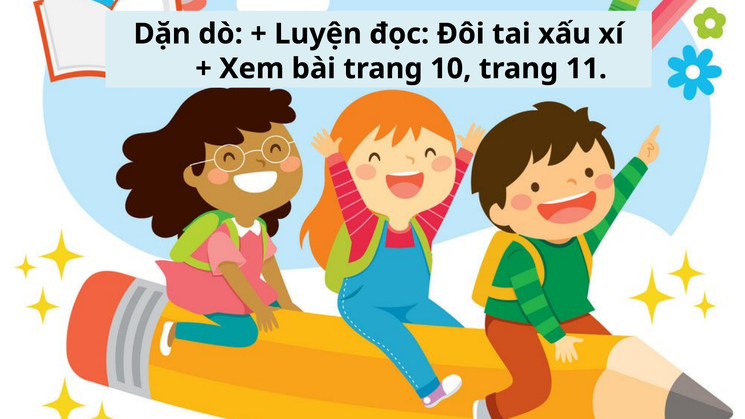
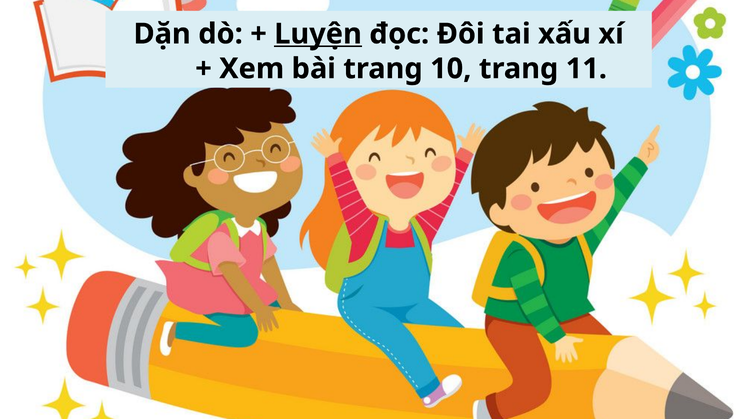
Luyện underline: none -> present (318, 34)
